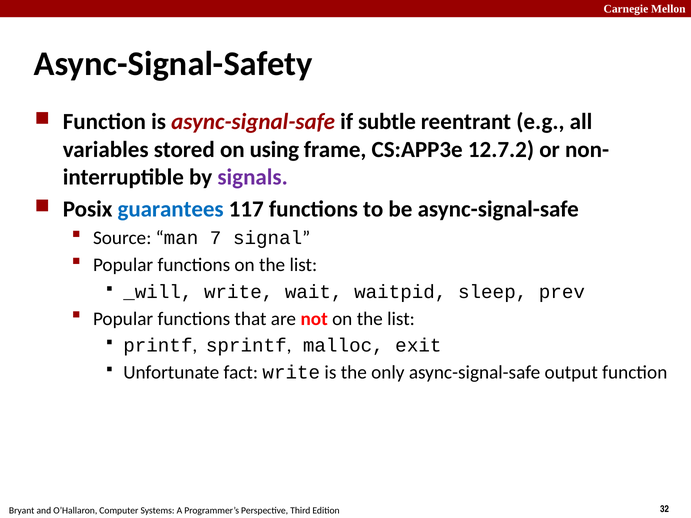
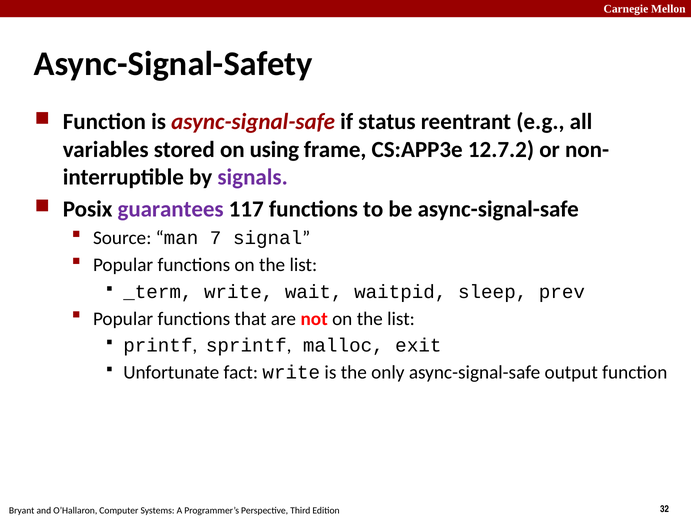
subtle: subtle -> status (387, 122)
guarantees colour: blue -> purple (171, 209)
_will: _will -> _term (158, 292)
